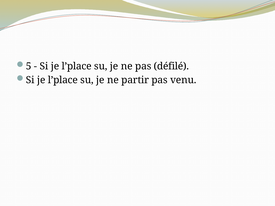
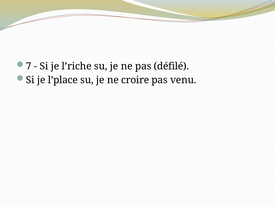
5: 5 -> 7 (29, 66)
l’place: l’place -> l’riche (77, 66)
partir: partir -> croire (135, 80)
